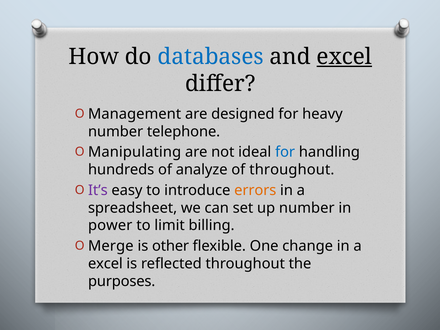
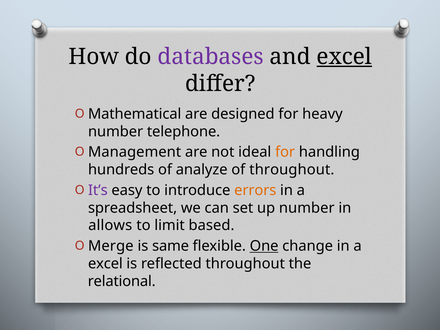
databases colour: blue -> purple (211, 57)
Management: Management -> Mathematical (135, 114)
Manipulating: Manipulating -> Management (135, 152)
for colour: blue -> orange (285, 152)
power: power -> allows (110, 225)
billing: billing -> based (211, 225)
other: other -> same (171, 246)
One underline: none -> present (264, 246)
purposes: purposes -> relational (122, 281)
